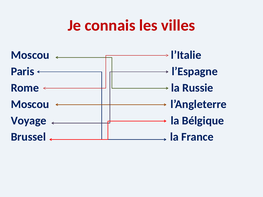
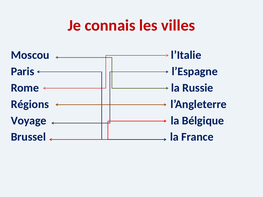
Moscou: Moscou -> Régions (30, 104)
